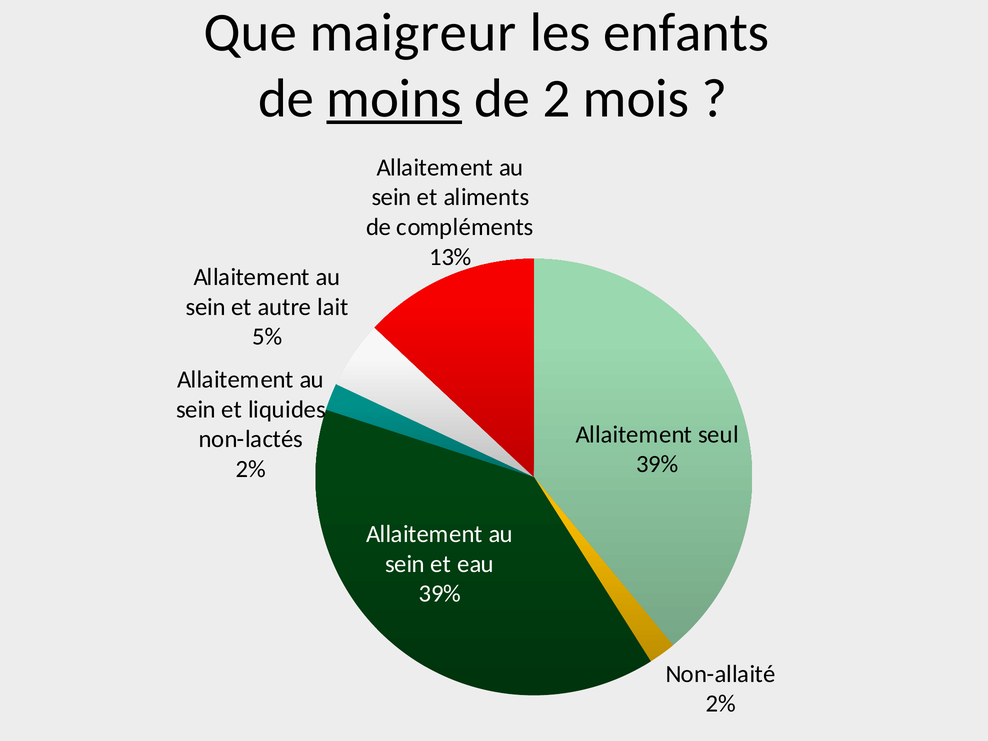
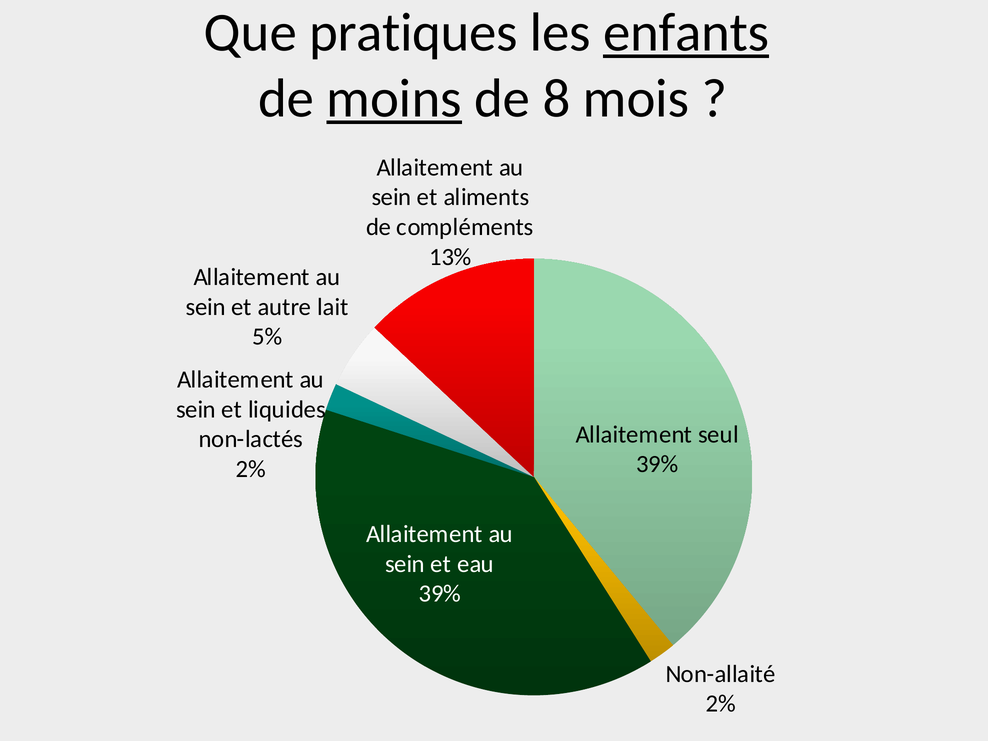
maigreur: maigreur -> pratiques (413, 33)
enfants underline: none -> present (686, 33)
2: 2 -> 8 (556, 99)
